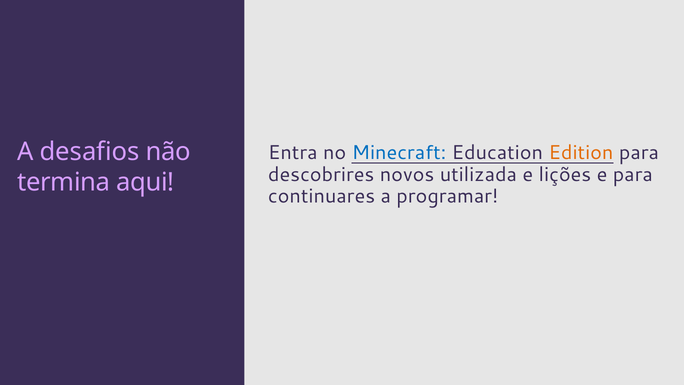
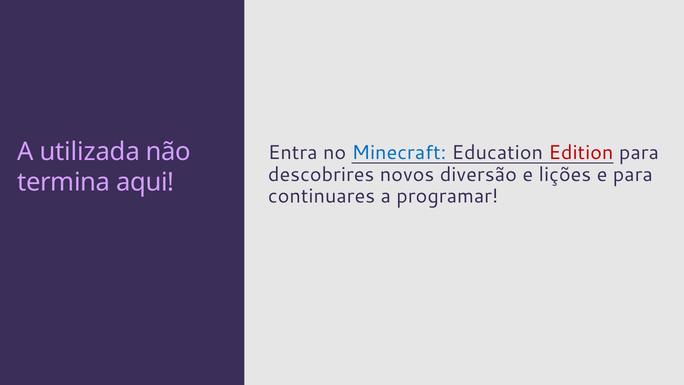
desafios: desafios -> utilizada (90, 152)
Edition colour: orange -> red (581, 153)
utilizada: utilizada -> diversão (478, 174)
